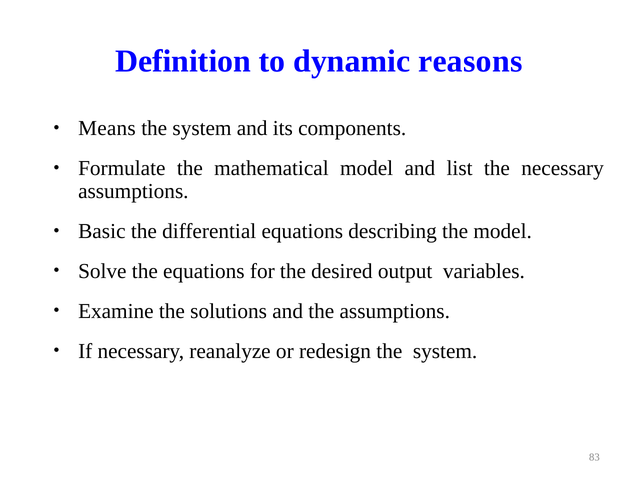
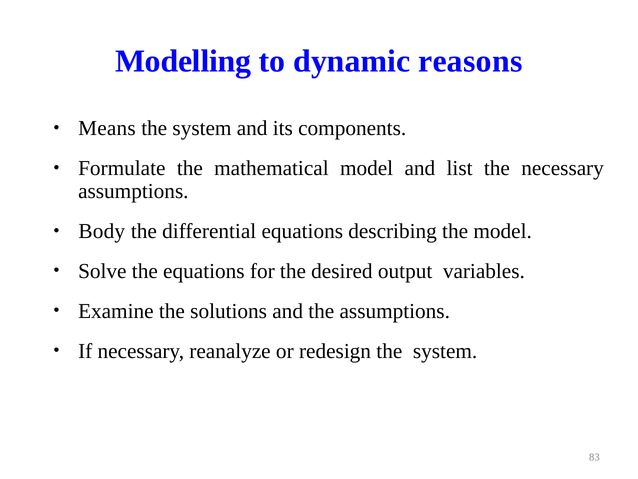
Definition: Definition -> Modelling (183, 61)
Basic: Basic -> Body (102, 231)
